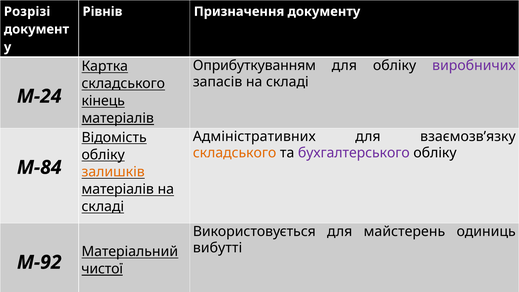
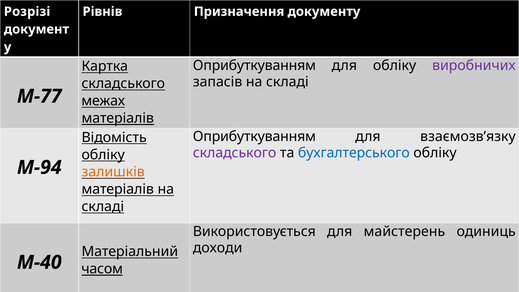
М-24: М-24 -> М-77 (39, 96)
кінець: кінець -> межах (103, 101)
Адміністративних: Адміністративних -> Оприбуткуванням (254, 137)
складського colour: orange -> purple (235, 153)
бухгалтерського colour: purple -> blue (354, 153)
М-84: М-84 -> М-94 (39, 167)
вибутті: вибутті -> доходи (218, 248)
М-92: М-92 -> М-40 (39, 262)
чистої: чистої -> часом (102, 269)
